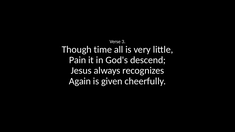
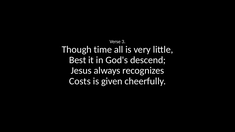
Pain: Pain -> Best (78, 60)
Again: Again -> Costs (80, 81)
